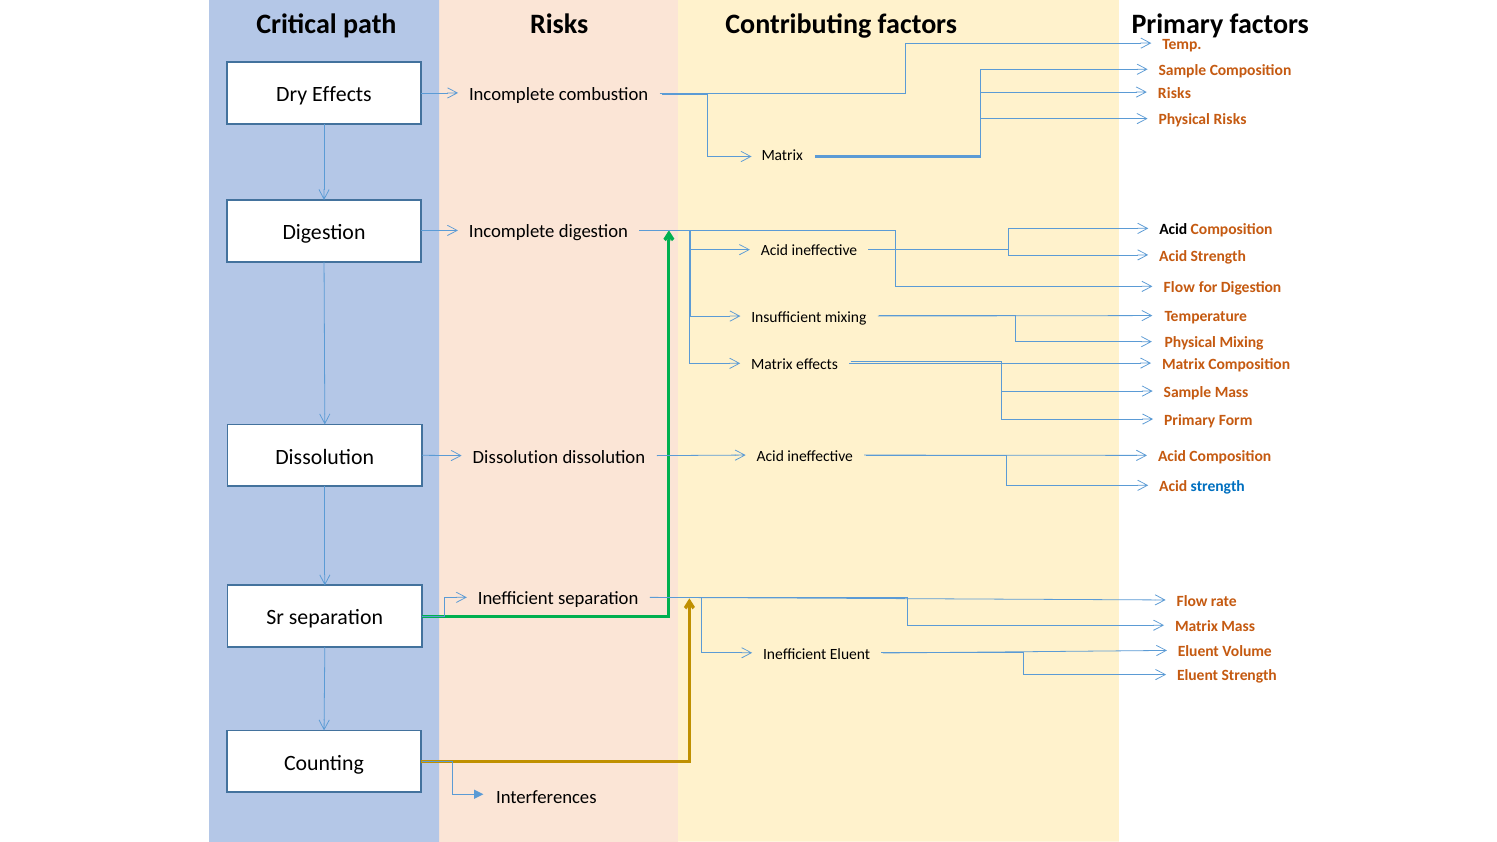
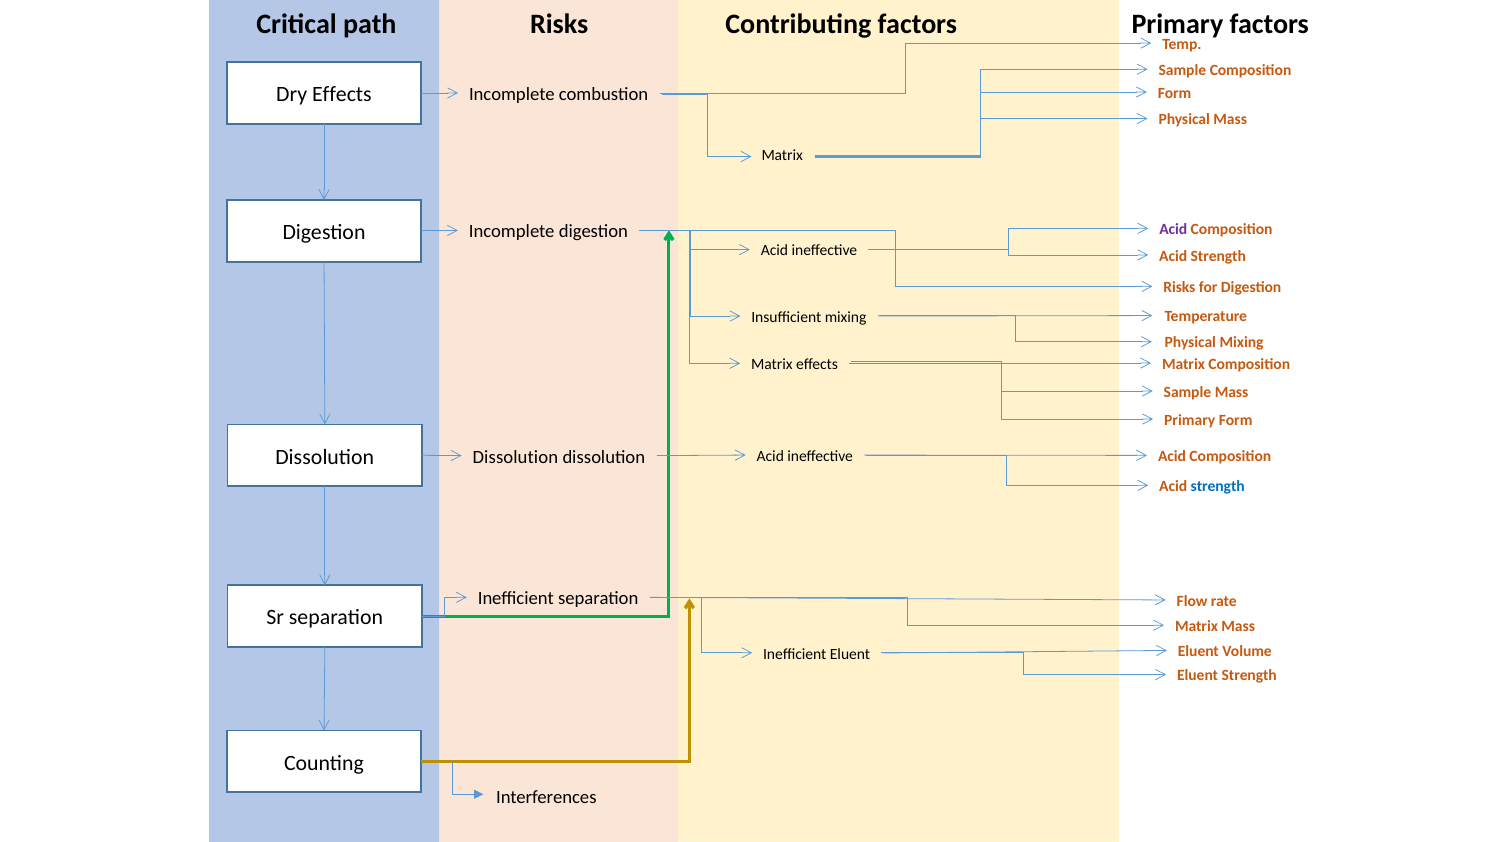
Risks: Risks -> Form (1175, 93)
Physical Risks: Risks -> Mass (1230, 120)
Acid colour: black -> purple (1173, 229)
Flow: Flow -> Risks (1179, 287)
